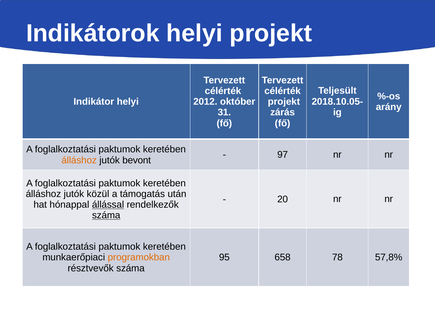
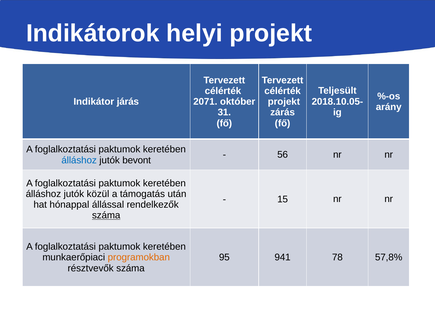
Indikátor helyi: helyi -> járás (128, 102)
2012: 2012 -> 2071 (205, 102)
97: 97 -> 56 (283, 155)
álláshoz colour: orange -> blue (79, 160)
20: 20 -> 15 (283, 199)
állással underline: present -> none (108, 205)
658: 658 -> 941 (283, 258)
